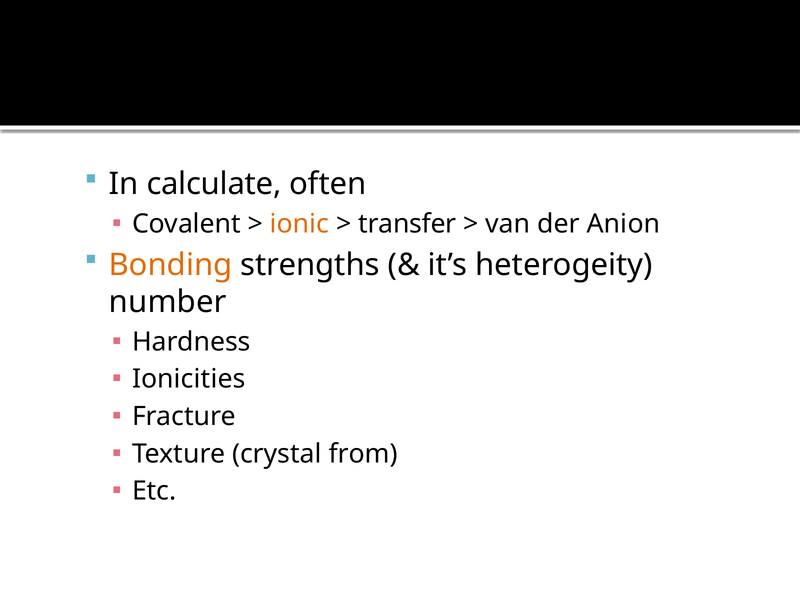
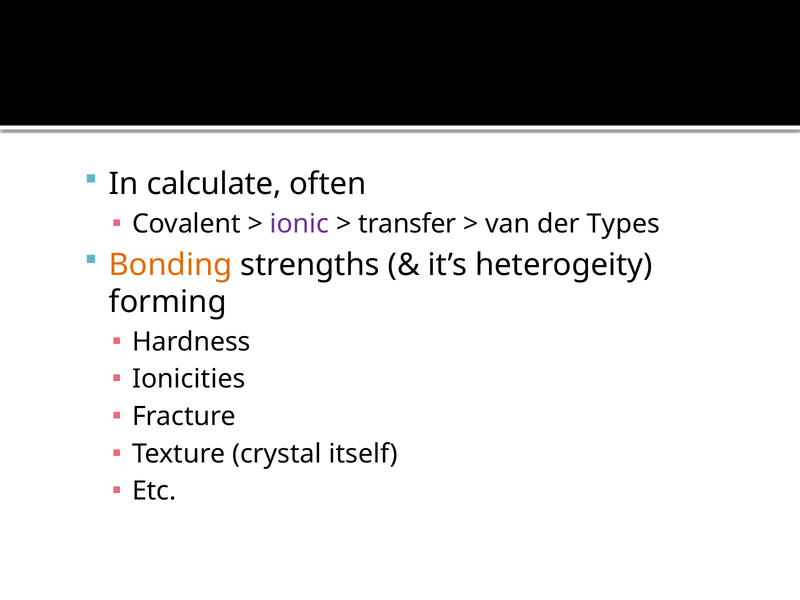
ionic colour: orange -> purple (300, 224)
Anion: Anion -> Types (623, 224)
number: number -> forming (168, 302)
from: from -> itself (363, 454)
